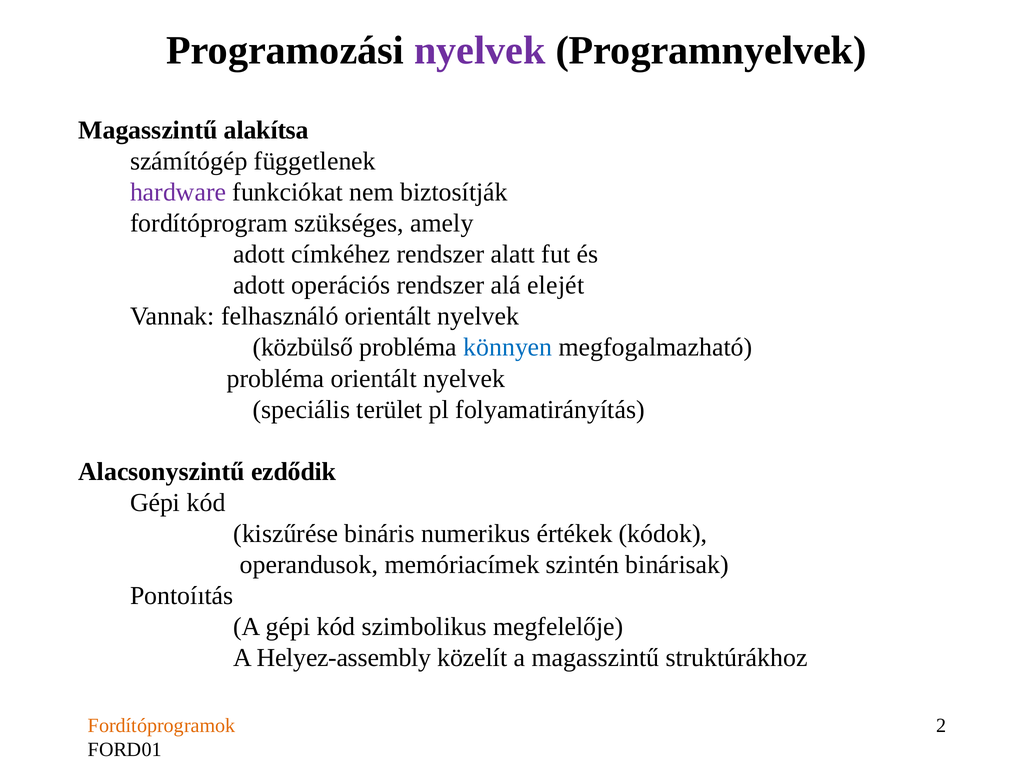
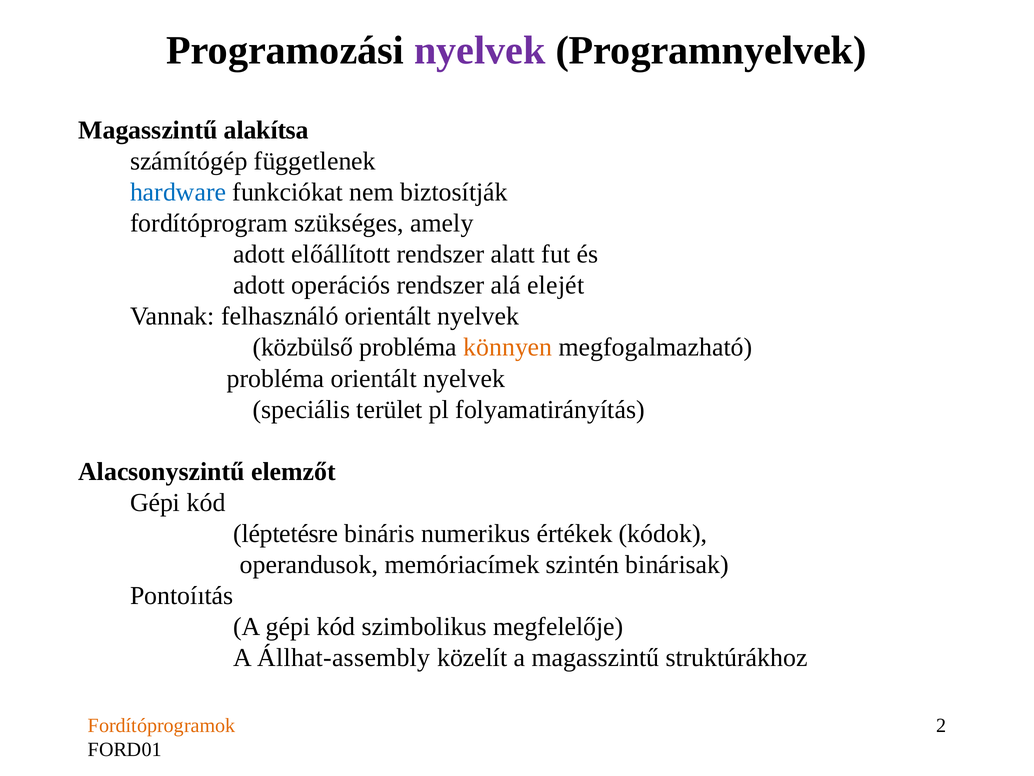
hardware colour: purple -> blue (178, 192)
címkéhez: címkéhez -> előállított (341, 254)
könnyen colour: blue -> orange (508, 347)
ezdődik: ezdődik -> elemzőt (293, 471)
kiszűrése: kiszűrése -> léptetésre (286, 533)
Helyez-assembly: Helyez-assembly -> Állhat-assembly (344, 657)
